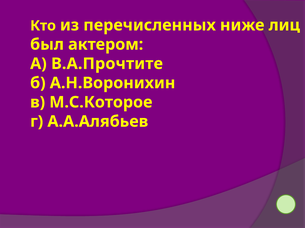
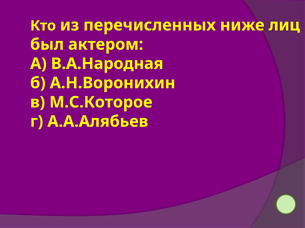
В.А.Прочтите: В.А.Прочтите -> В.А.Народная (107, 64)
